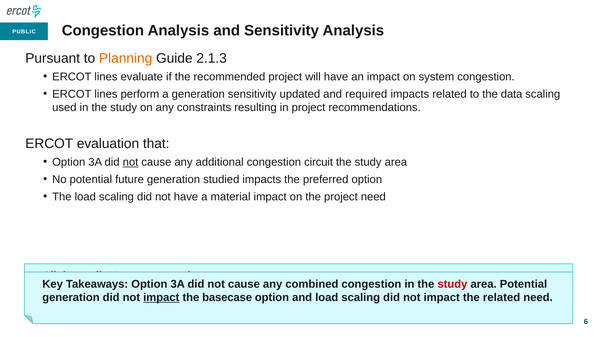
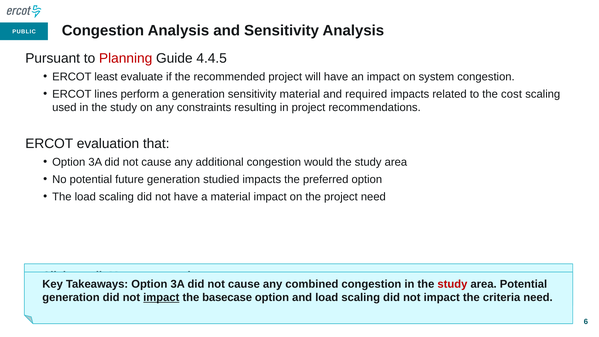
Planning colour: orange -> red (126, 58)
2.1.3: 2.1.3 -> 4.4.5 (212, 58)
lines: lines -> least (106, 77)
sensitivity updated: updated -> material (300, 94)
data: data -> cost (512, 94)
not underline: present -> none (130, 162)
circuit: circuit -> would (319, 162)
the related: related -> criteria (502, 297)
